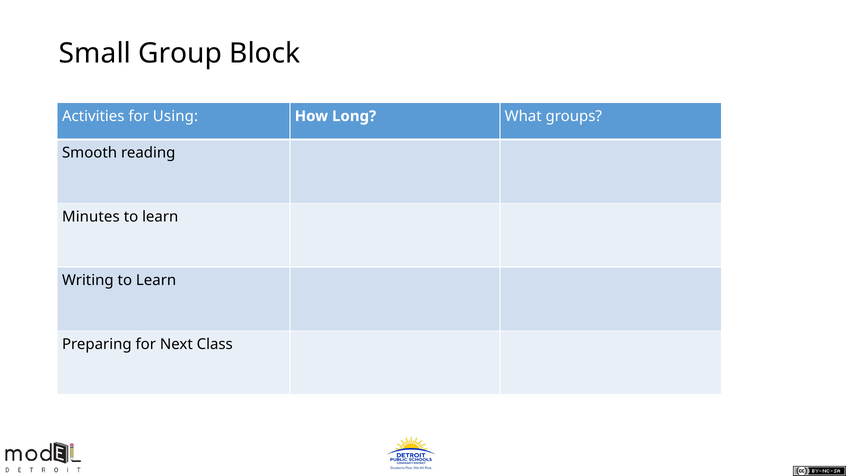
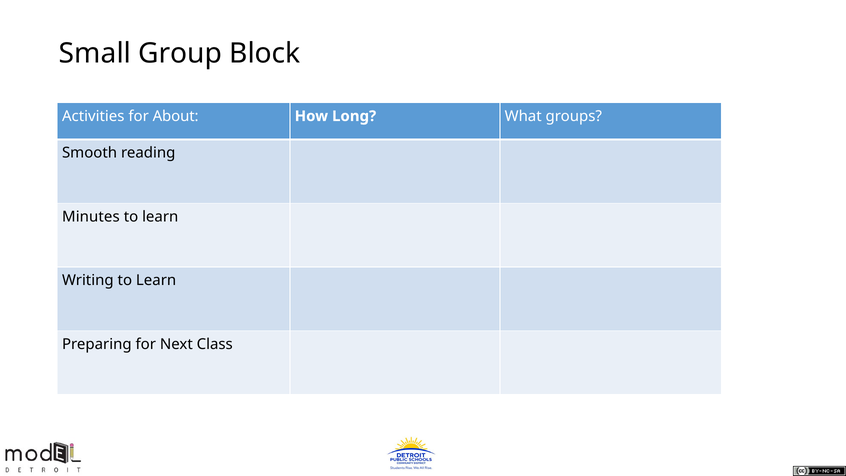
Using: Using -> About (176, 116)
